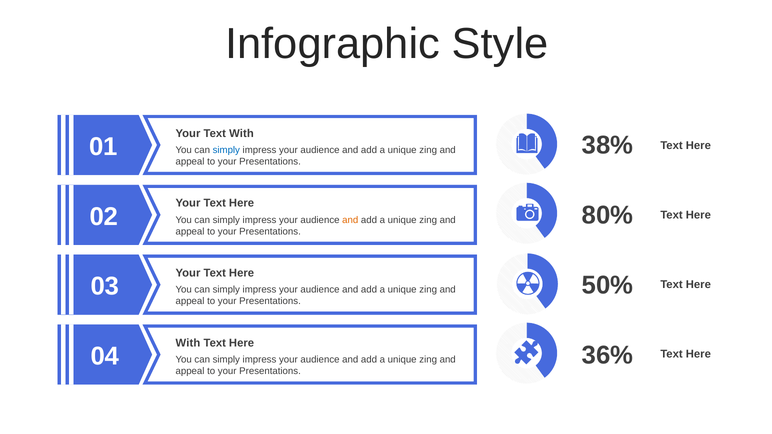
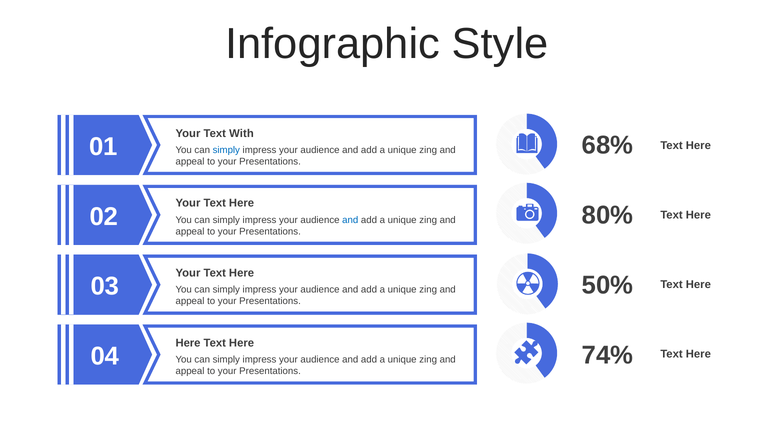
38%: 38% -> 68% (608, 146)
and colour: orange -> blue (350, 220)
With: With -> Here (188, 343)
36%: 36% -> 74% (608, 355)
